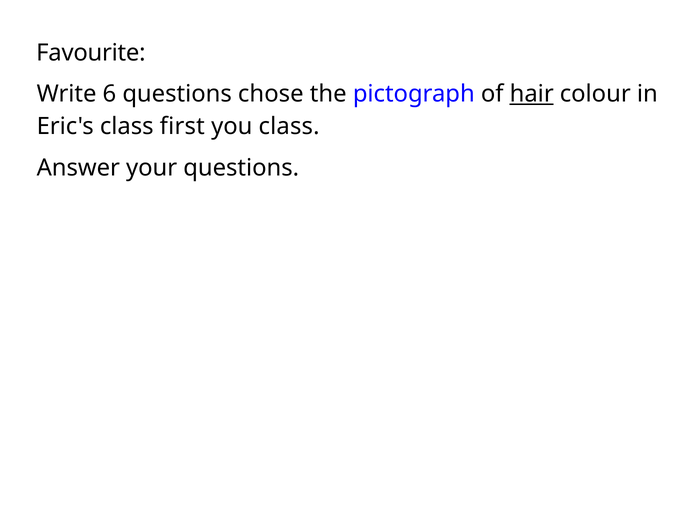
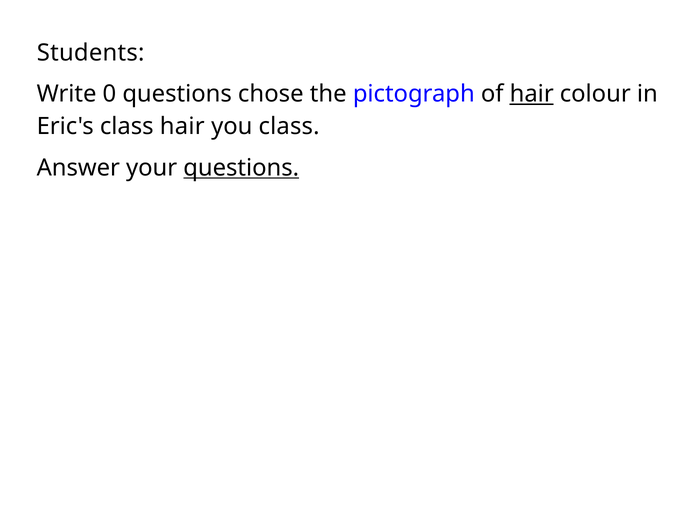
Favourite: Favourite -> Students (91, 53)
6: 6 -> 0 (109, 94)
class first: first -> hair (182, 127)
questions underline: none -> present (241, 168)
